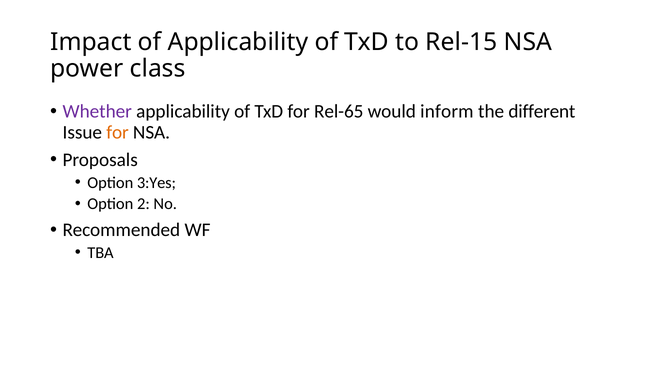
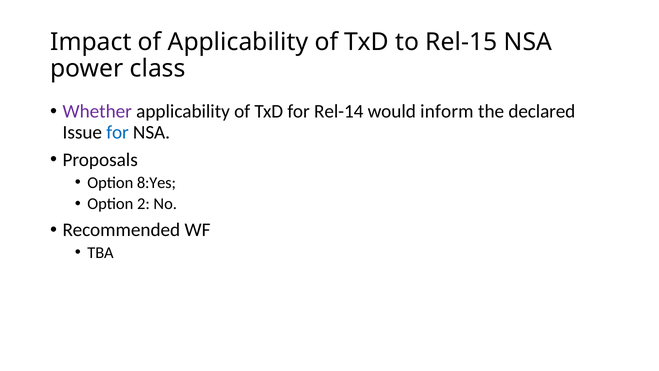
Rel-65: Rel-65 -> Rel-14 (339, 111)
different: different -> declared (542, 111)
for colour: orange -> blue (118, 132)
3:Yes: 3:Yes -> 8:Yes (156, 182)
